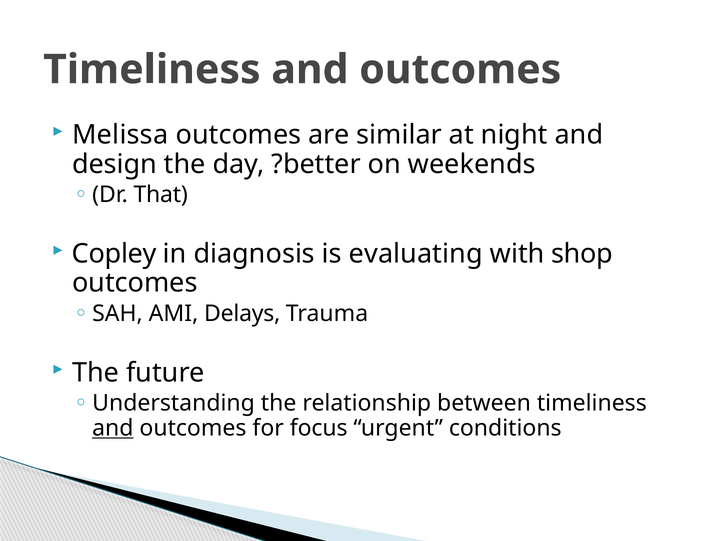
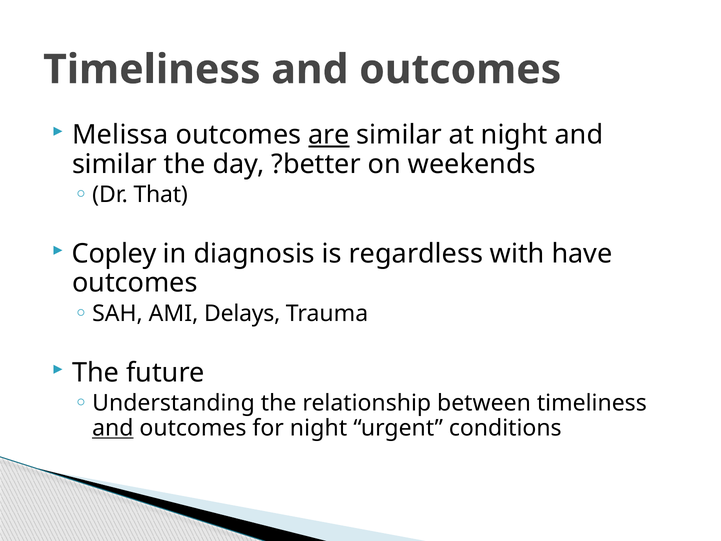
are underline: none -> present (329, 135)
design: design -> similar (114, 164)
evaluating: evaluating -> regardless (416, 254)
shop: shop -> have (582, 254)
for focus: focus -> night (319, 428)
